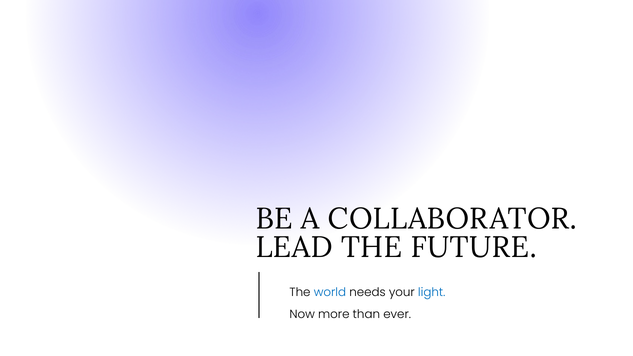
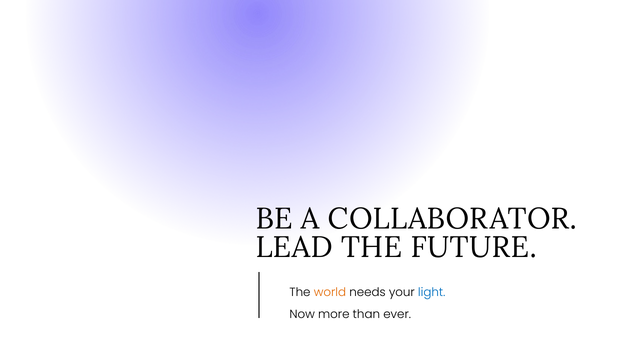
world colour: blue -> orange (330, 292)
